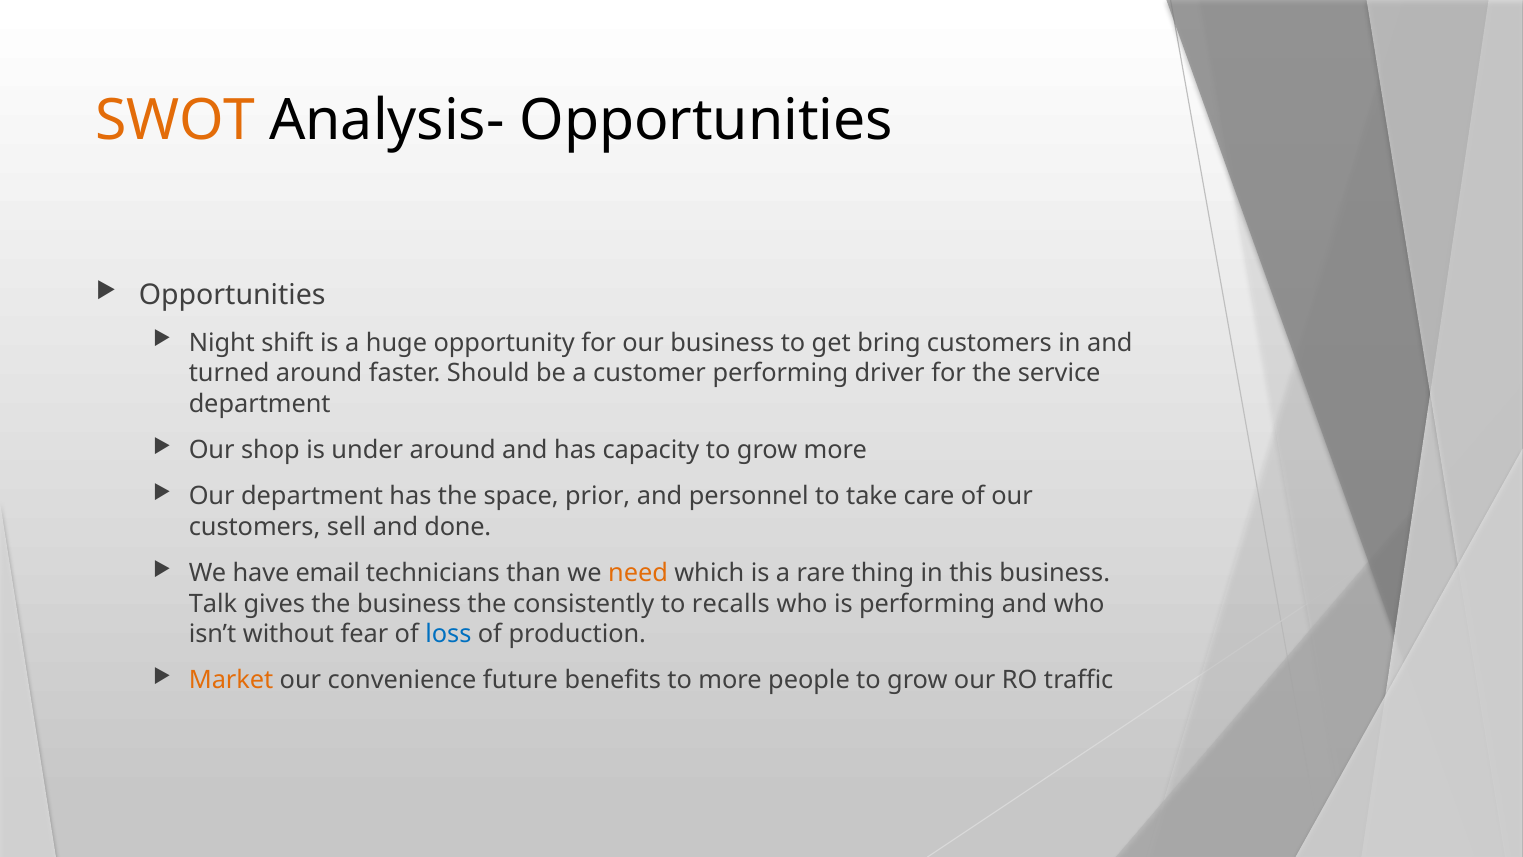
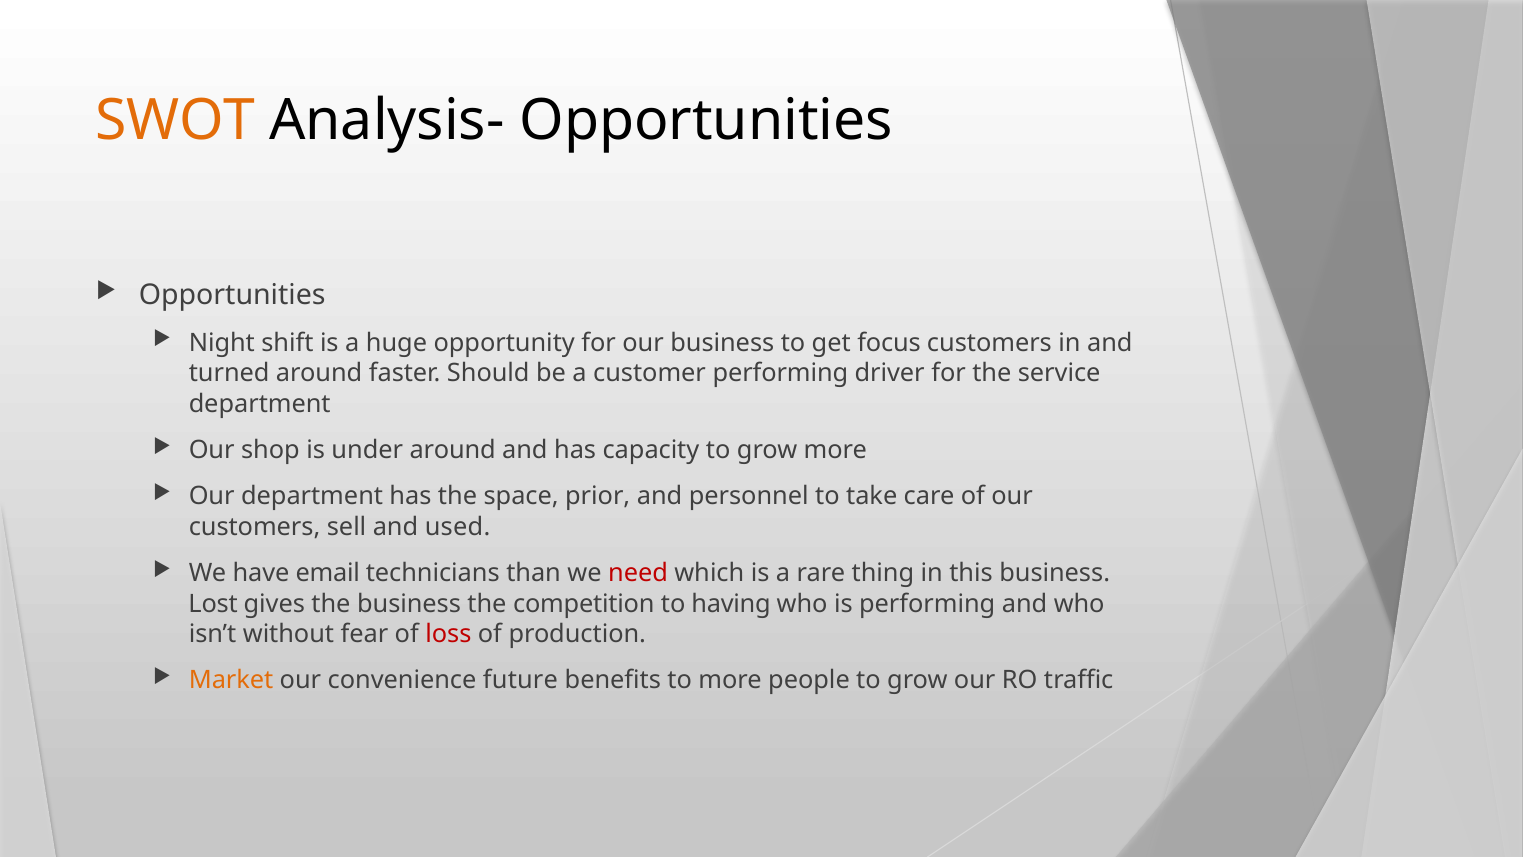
bring: bring -> focus (889, 343)
done: done -> used (458, 527)
need colour: orange -> red (638, 573)
Talk: Talk -> Lost (213, 603)
consistently: consistently -> competition (584, 603)
recalls: recalls -> having (731, 603)
loss colour: blue -> red (448, 634)
